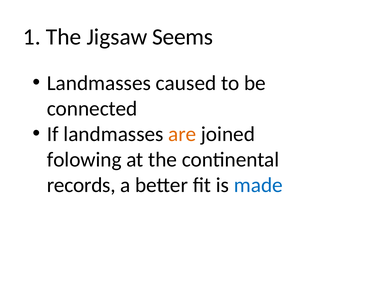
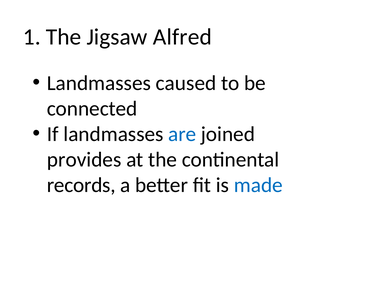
Seems: Seems -> Alfred (182, 37)
are colour: orange -> blue (182, 134)
folowing: folowing -> provides (84, 160)
